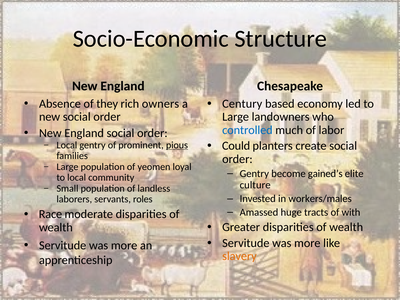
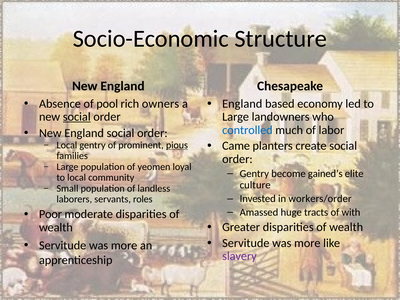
Century: Century -> England (242, 104)
they: they -> pool (107, 104)
social underline: none -> present (77, 117)
Could: Could -> Came (236, 146)
workers/males: workers/males -> workers/order (320, 199)
Race: Race -> Poor (50, 214)
slavery colour: orange -> purple (239, 256)
